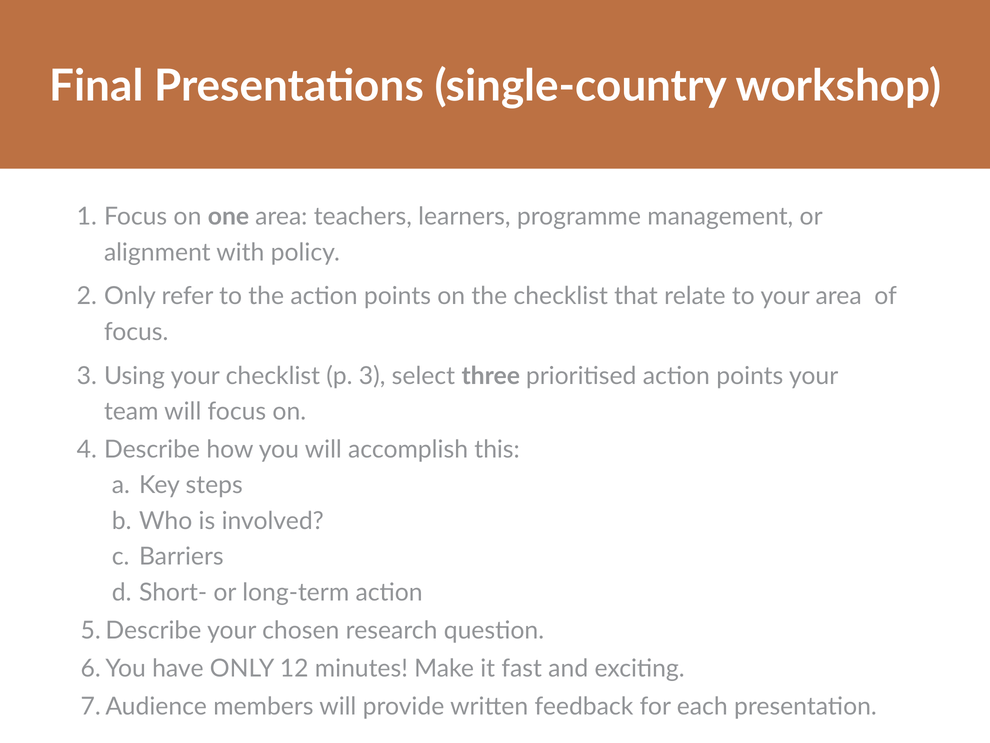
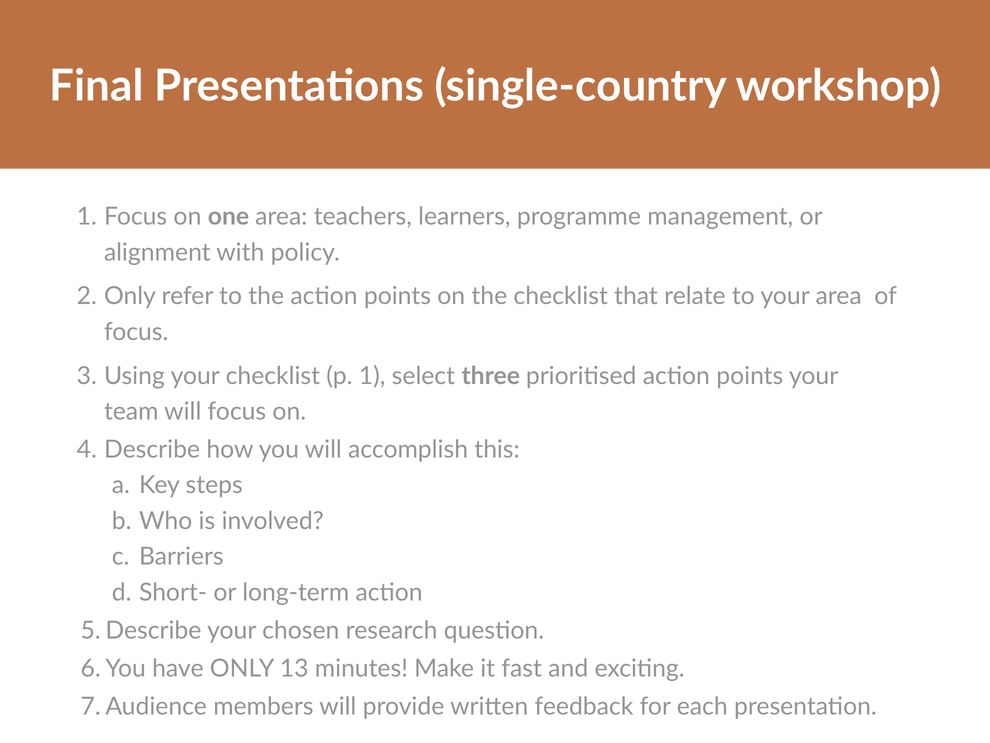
p 3: 3 -> 1 (372, 376)
12: 12 -> 13 (294, 668)
